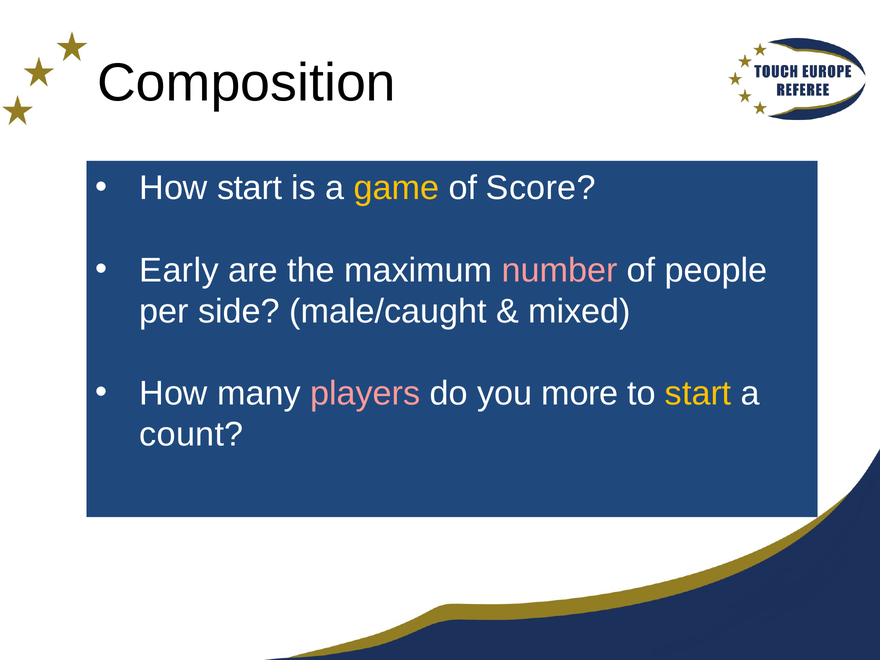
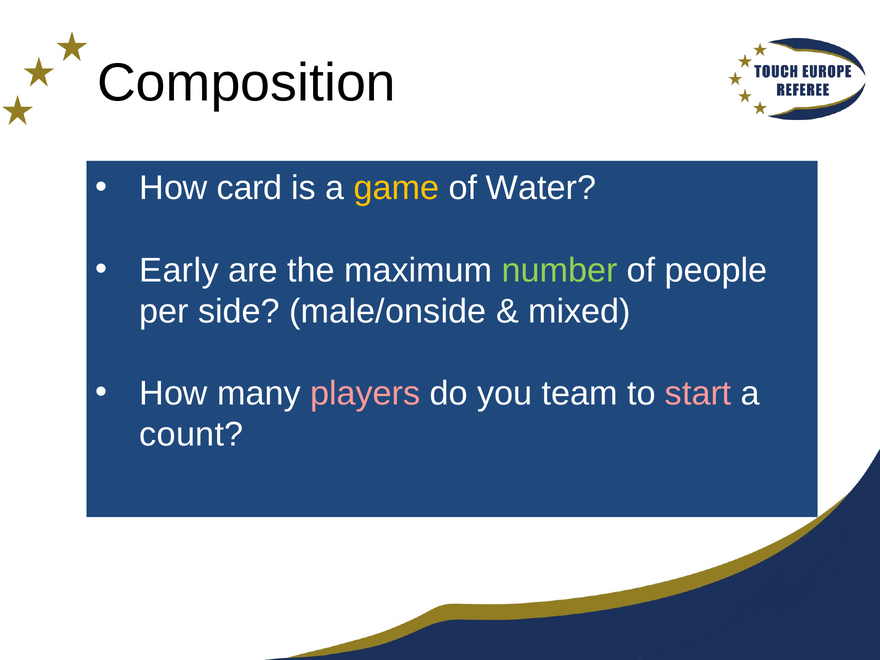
How start: start -> card (250, 188)
Score: Score -> Water (541, 188)
number colour: pink -> light green (560, 270)
male/caught: male/caught -> male/onside (388, 311)
more: more -> team (580, 394)
start colour: yellow -> pink (698, 394)
